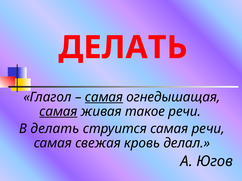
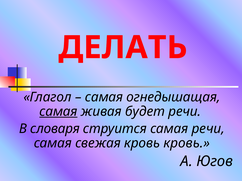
самая underline: present -> none (104, 97)
такое: такое -> будет (145, 112)
В делать: делать -> словаря (55, 129)
кровь делал: делал -> кровь (187, 143)
